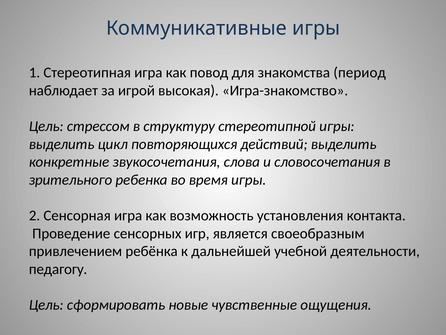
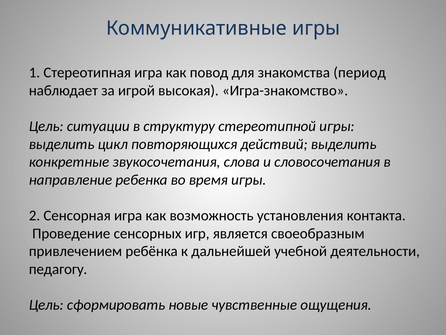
стрессом: стрессом -> ситуации (98, 126)
зрительного: зрительного -> направление (70, 180)
